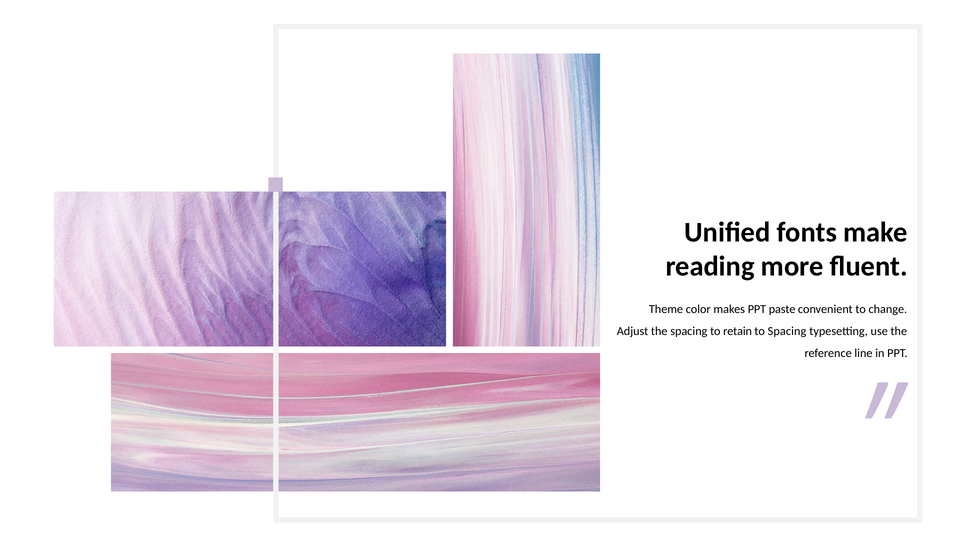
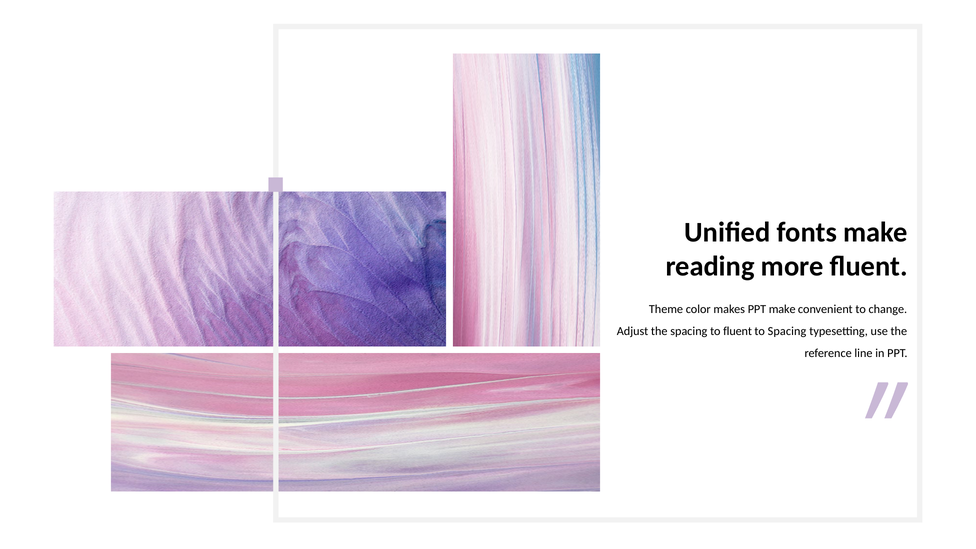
PPT paste: paste -> make (782, 309)
to retain: retain -> fluent (738, 331)
